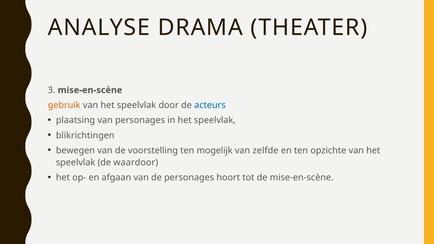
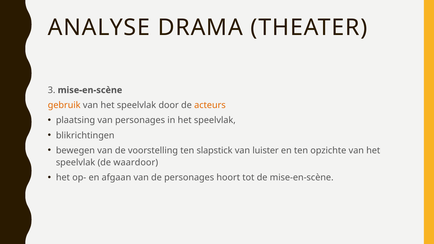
acteurs colour: blue -> orange (210, 105)
mogelijk: mogelijk -> slapstick (215, 151)
zelfde: zelfde -> luister (266, 151)
